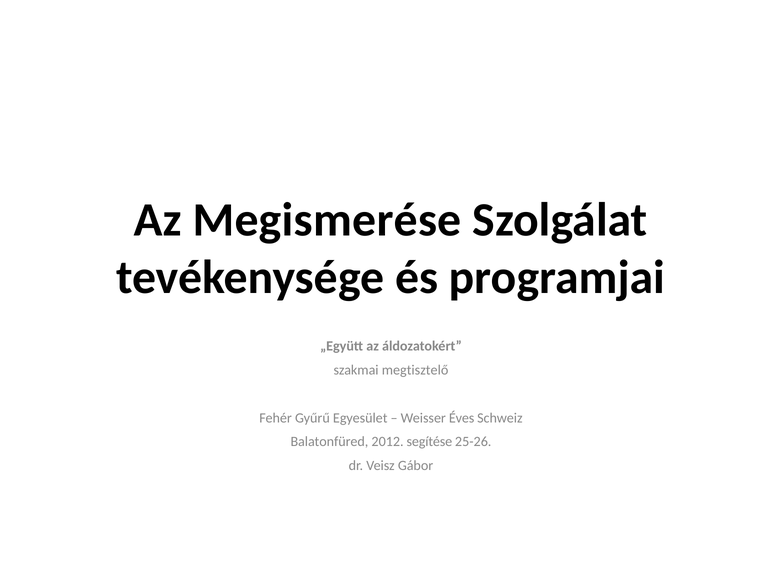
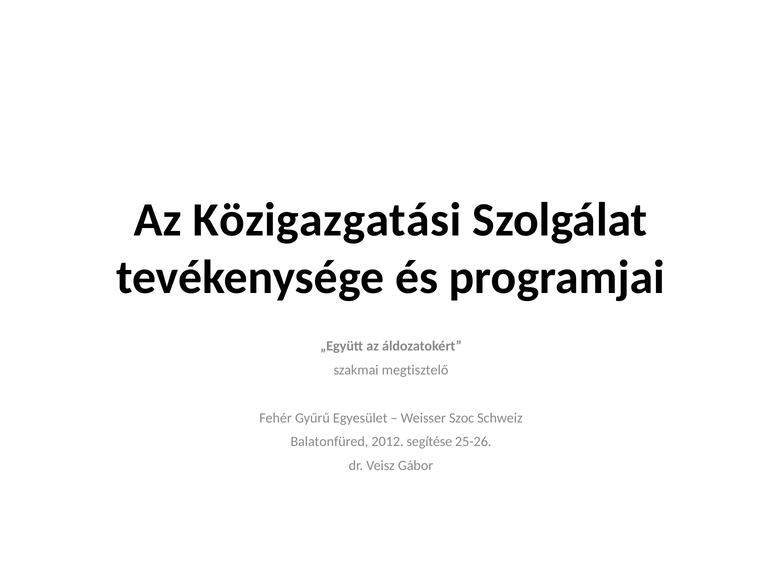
Megismerése: Megismerése -> Közigazgatási (327, 220)
Éves: Éves -> Szoc (462, 417)
